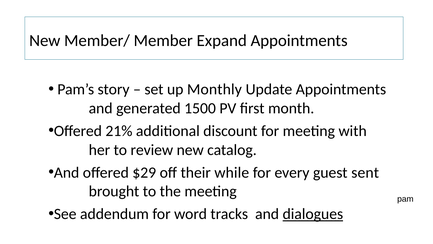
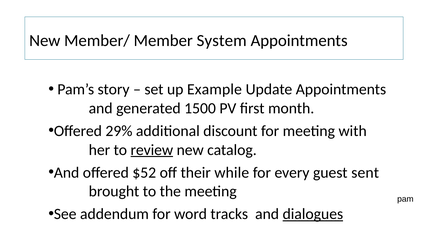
Expand: Expand -> System (222, 41)
Monthly: Monthly -> Example (214, 89)
21%: 21% -> 29% (119, 131)
review underline: none -> present (152, 150)
$29: $29 -> $52 (144, 172)
